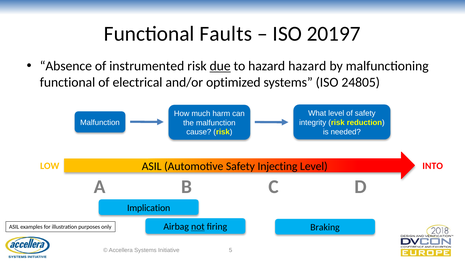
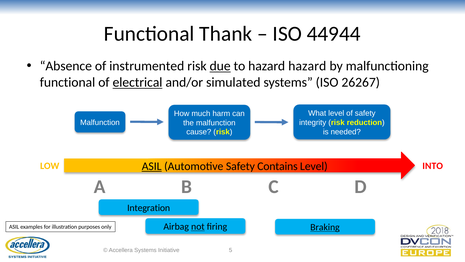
Faults: Faults -> Thank (226, 34)
20197: 20197 -> 44944 (334, 34)
electrical underline: none -> present (138, 82)
optimized: optimized -> simulated (233, 82)
24805: 24805 -> 26267 (361, 82)
ASIL underline: none -> present (152, 166)
Injecting: Injecting -> Contains (277, 166)
Implication: Implication -> Integration (149, 207)
Braking underline: none -> present (325, 227)
